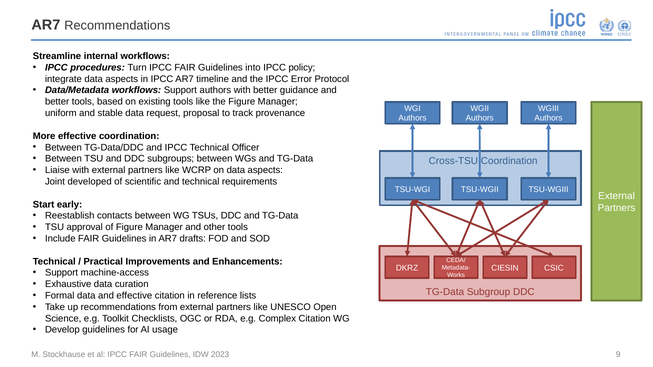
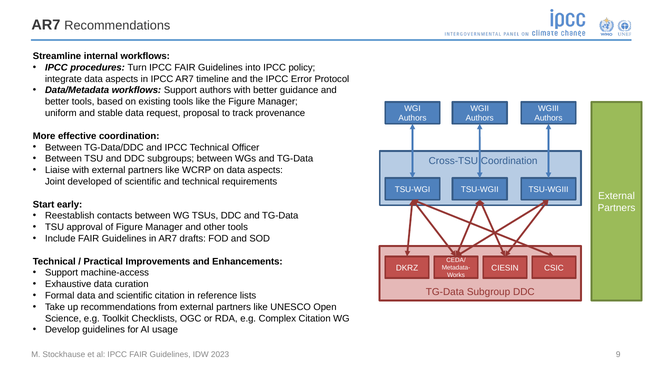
and effective: effective -> scientific (134, 296)
